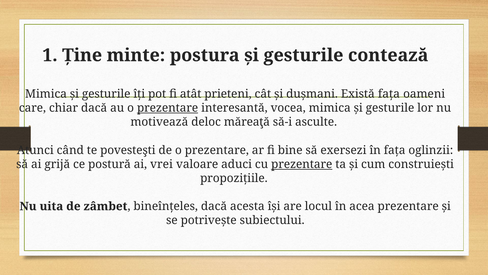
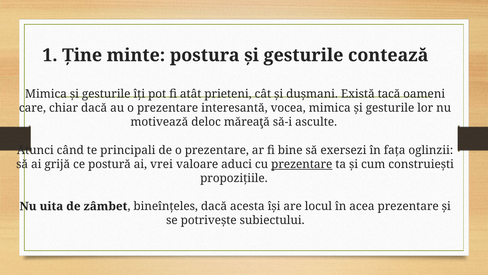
Există fața: fața -> tacă (389, 94)
prezentare underline: present -> none (168, 108)
povesteşti: povesteşti -> principali (128, 150)
